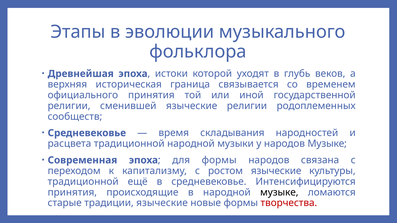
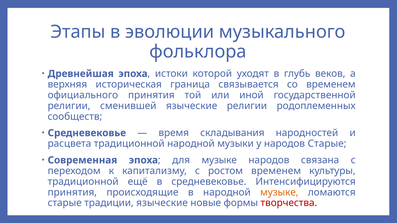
народов Музыке: Музыке -> Старые (327, 144)
для формы: формы -> музыке (219, 160)
ростом языческие: языческие -> временем (276, 171)
музыке colour: black -> orange (279, 193)
